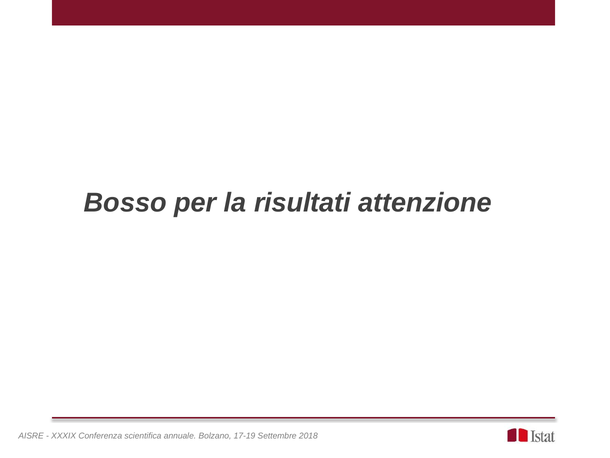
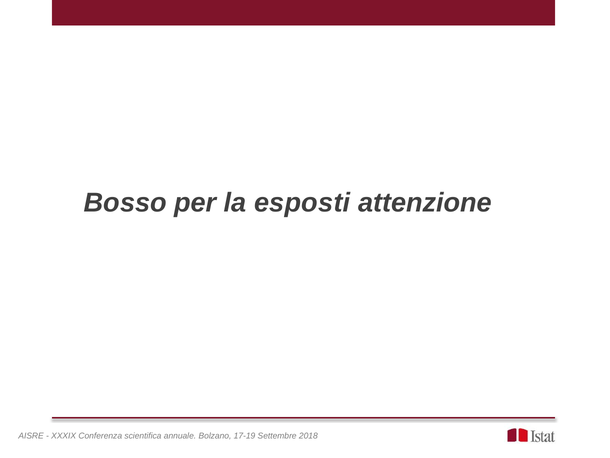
risultati: risultati -> esposti (302, 202)
